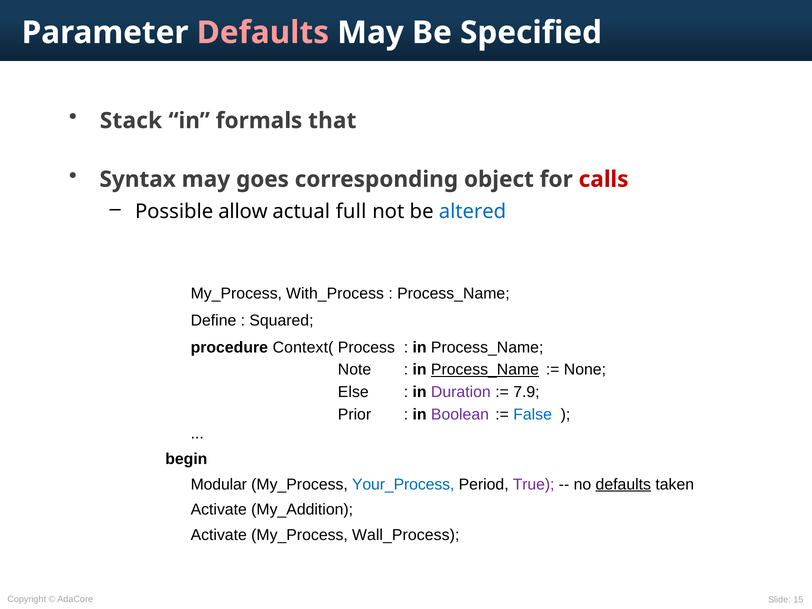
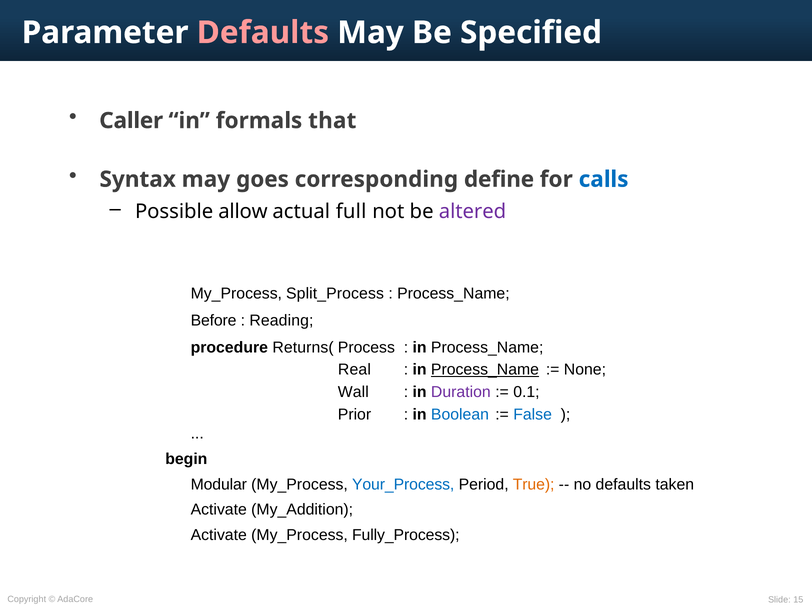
Stack: Stack -> Caller (131, 121)
object: object -> define (499, 179)
calls colour: red -> blue (604, 179)
altered colour: blue -> purple (472, 212)
With_Process: With_Process -> Split_Process (335, 294)
Define: Define -> Before (214, 320)
Squared: Squared -> Reading (281, 320)
Context(: Context( -> Returns( (303, 347)
Note: Note -> Real (354, 370)
Else: Else -> Wall (353, 392)
7.9: 7.9 -> 0.1 (526, 392)
Boolean colour: purple -> blue (460, 414)
True colour: purple -> orange (534, 484)
defaults underline: present -> none (623, 484)
Wall_Process: Wall_Process -> Fully_Process (406, 535)
